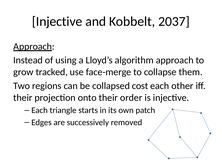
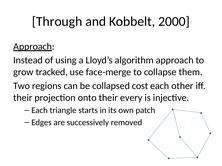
Injective: Injective -> Through (57, 21)
2037: 2037 -> 2000 (174, 21)
order: order -> every (131, 98)
